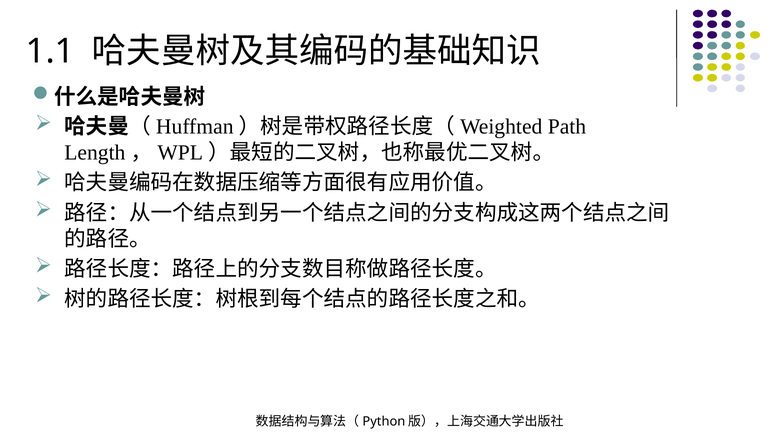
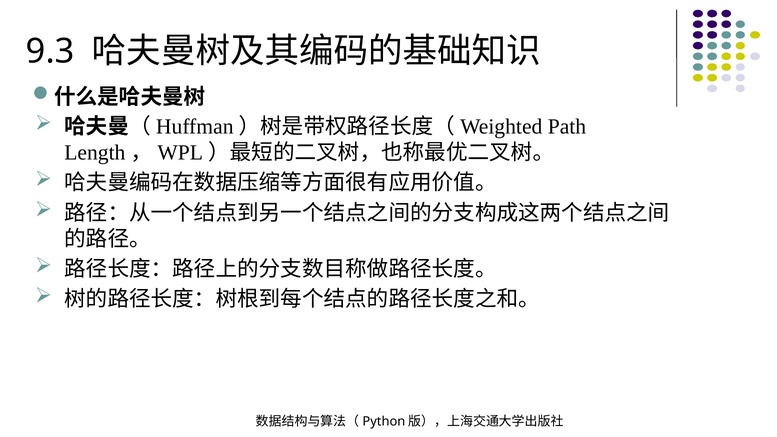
1.1: 1.1 -> 9.3 (50, 51)
